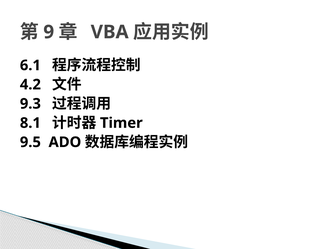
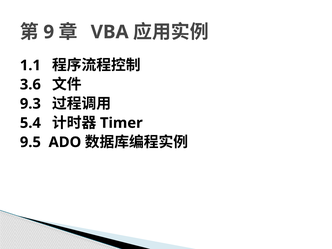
6.1: 6.1 -> 1.1 (30, 65)
4.2: 4.2 -> 3.6 (30, 85)
8.1: 8.1 -> 5.4 (30, 123)
